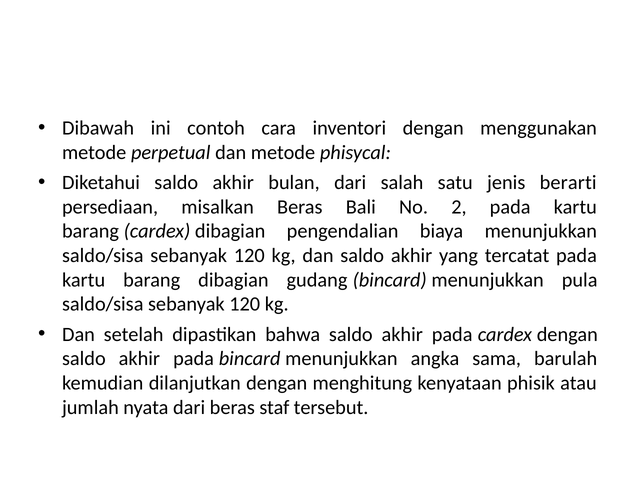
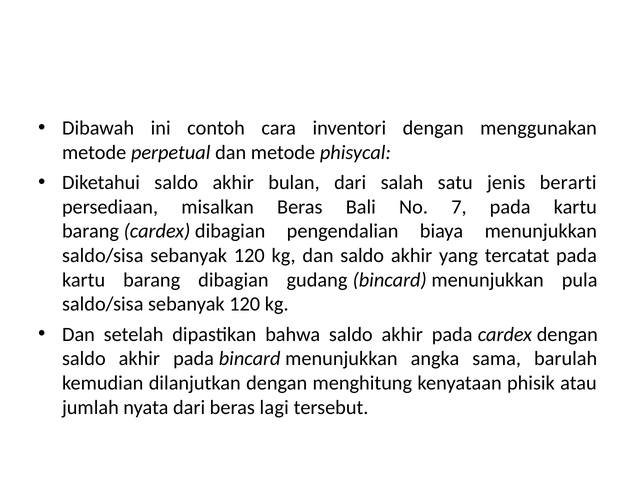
2: 2 -> 7 (459, 207)
staf: staf -> lagi (274, 407)
